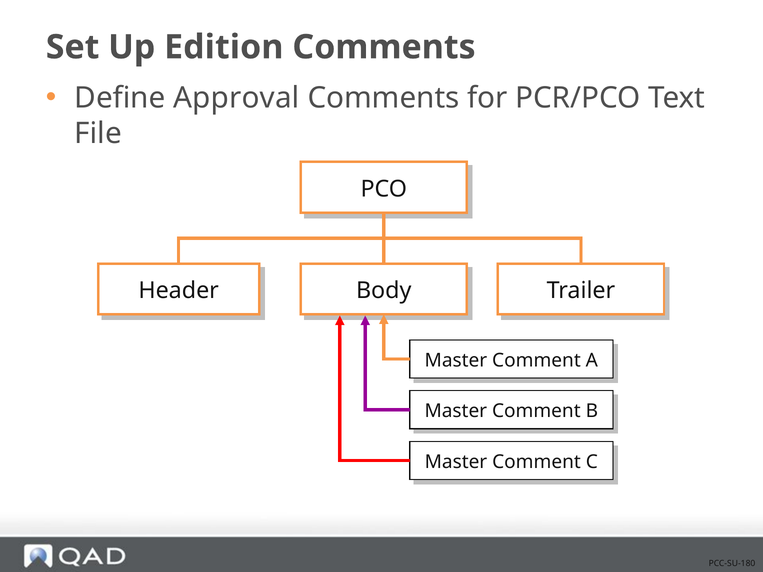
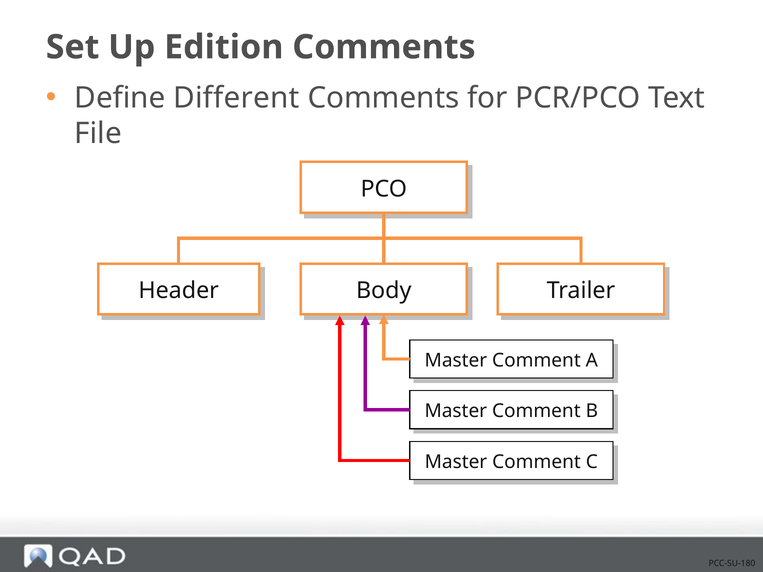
Approval: Approval -> Different (236, 98)
